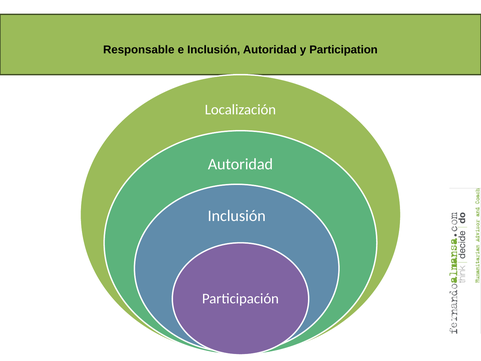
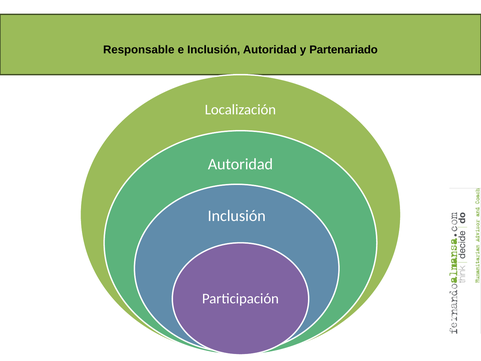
Participation: Participation -> Partenariado (344, 50)
